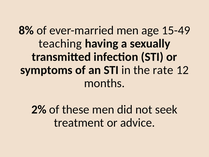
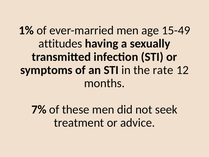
8%: 8% -> 1% (26, 30)
teaching: teaching -> attitudes (60, 44)
2%: 2% -> 7% (39, 109)
